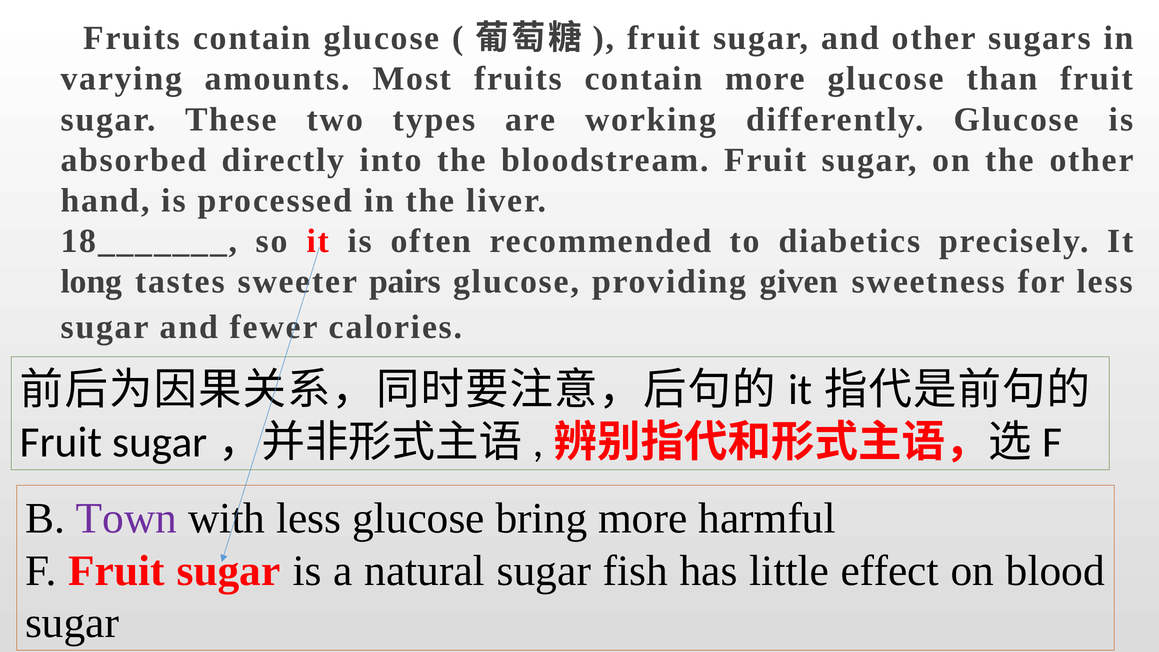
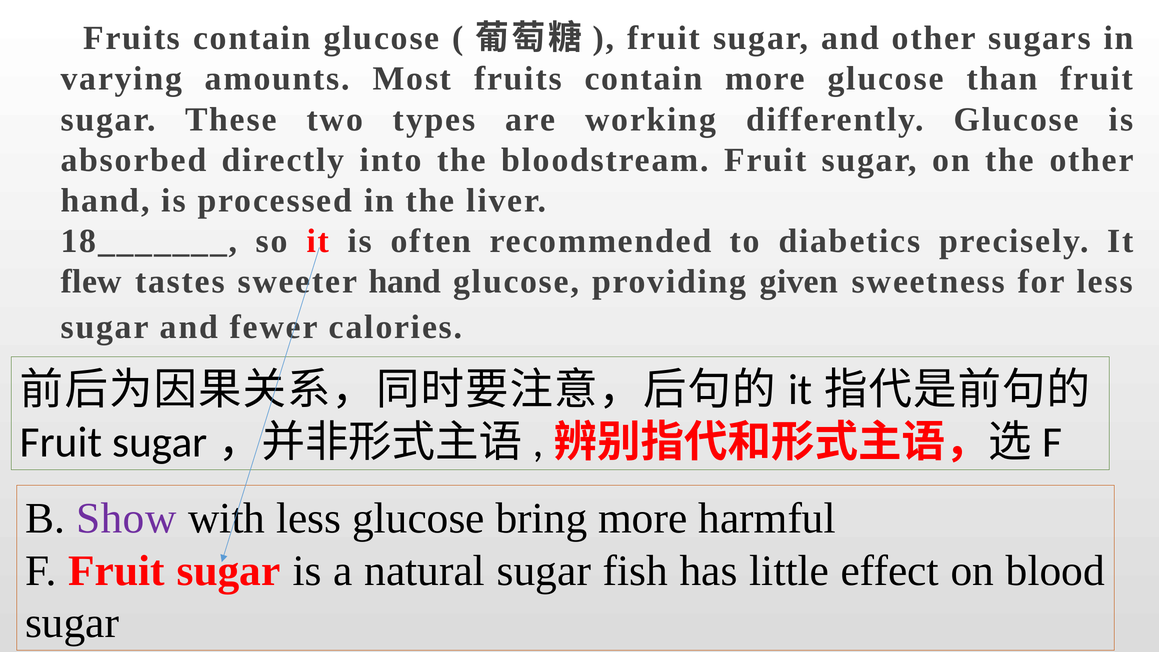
long: long -> flew (91, 282)
sweeter pairs: pairs -> hand (405, 282)
Town: Town -> Show (126, 519)
